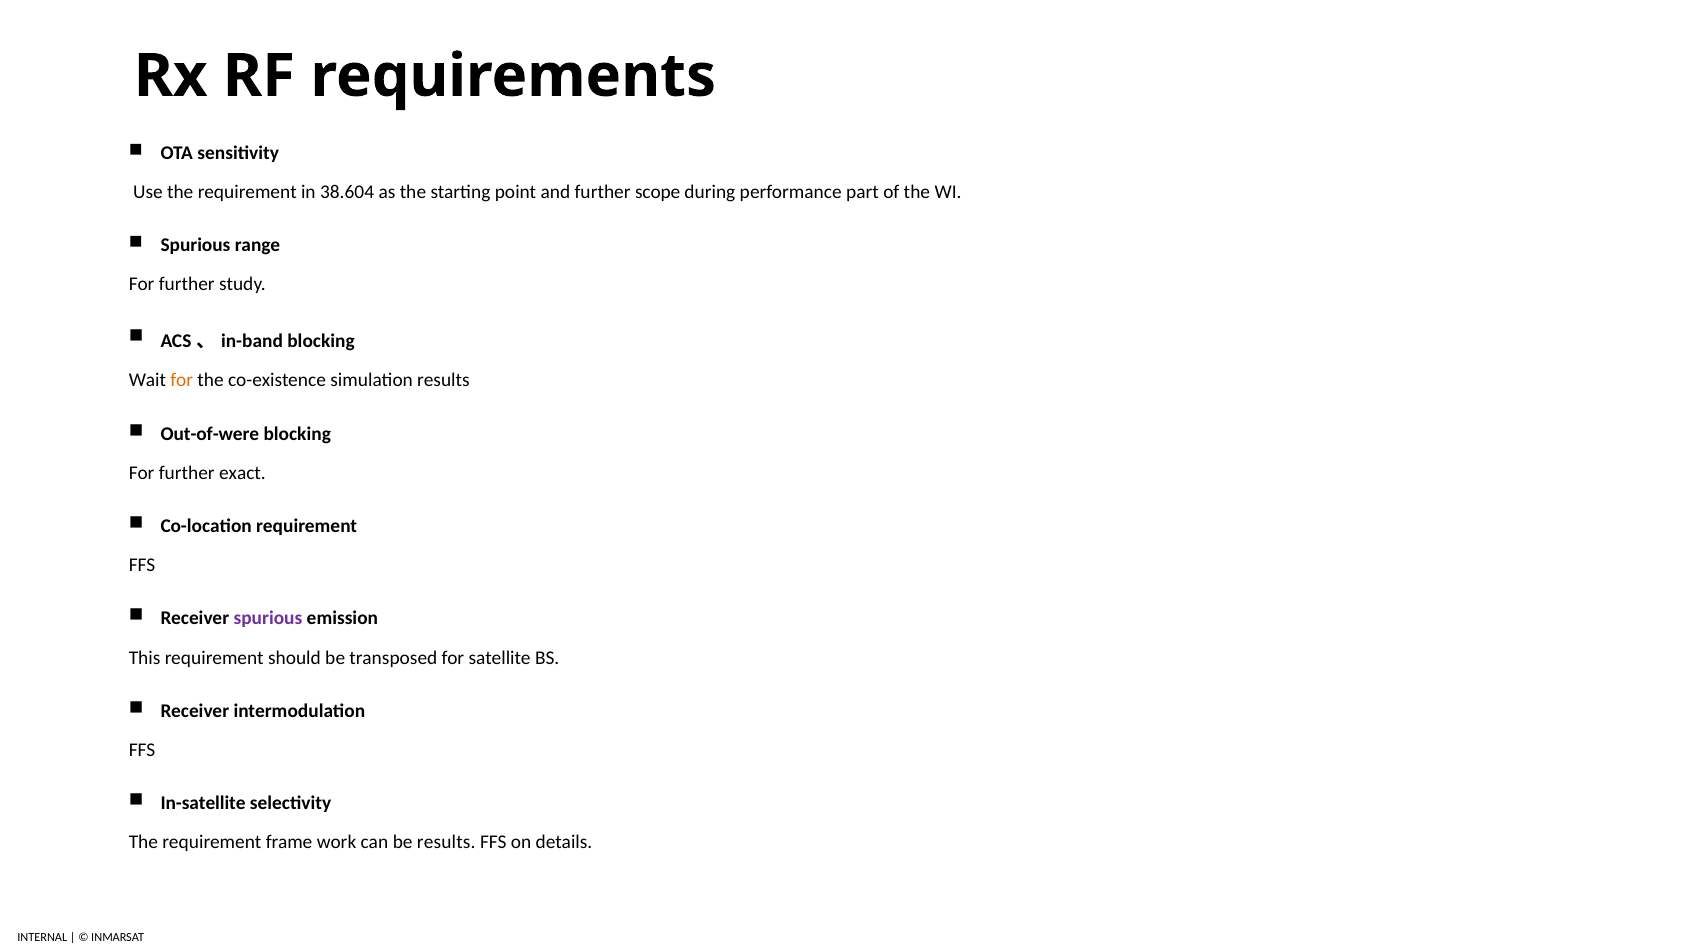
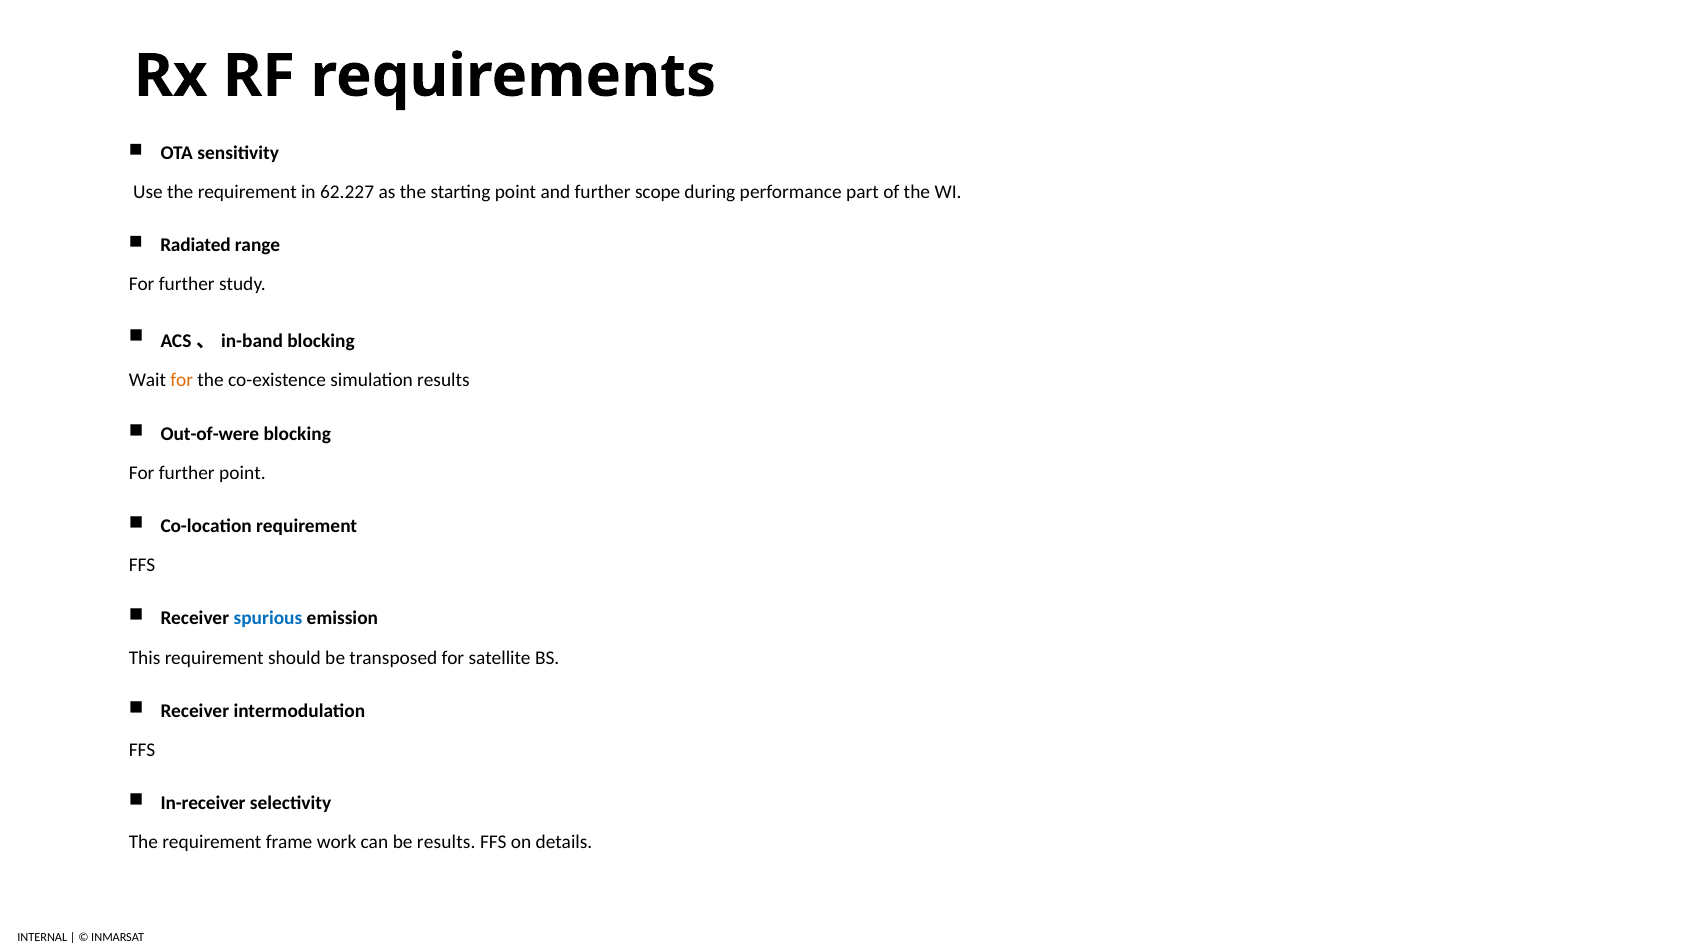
38.604: 38.604 -> 62.227 (347, 192)
Spurious: Spurious -> Radiated (196, 245)
further exact: exact -> point (242, 473)
spurious colour: purple -> blue (268, 618)
In-satellite: In-satellite -> In-receiver (203, 803)
